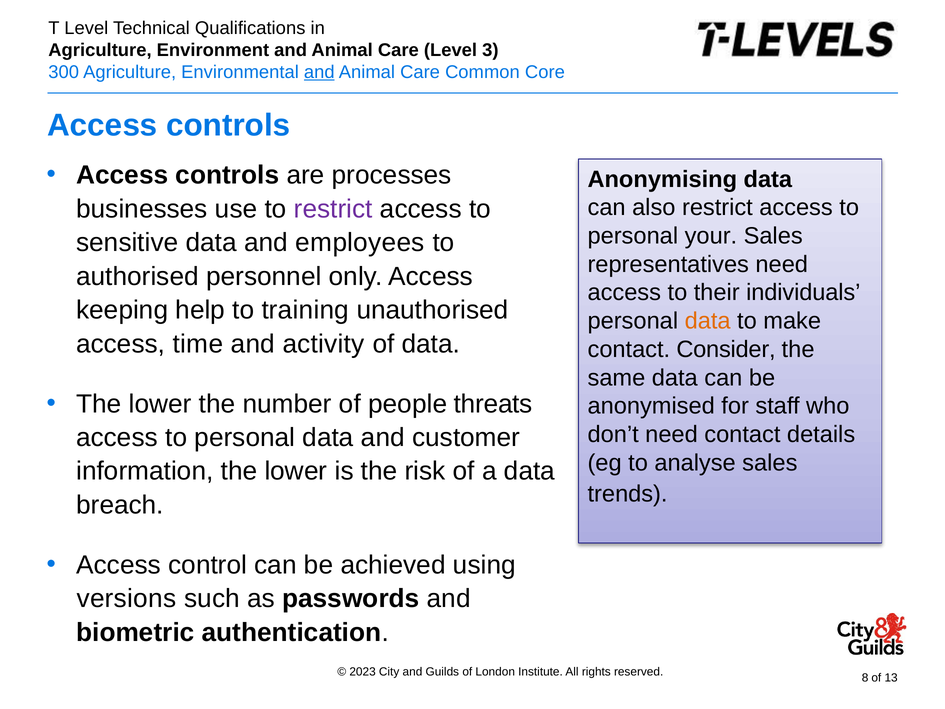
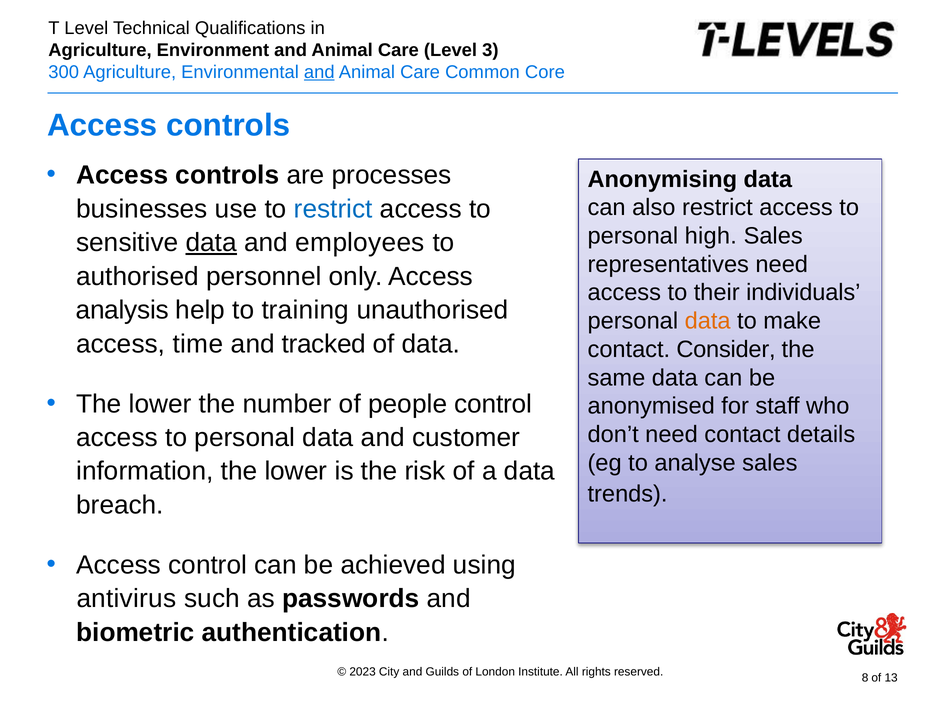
restrict colour: purple -> blue (333, 209)
your: your -> high (711, 236)
data underline: none -> present (211, 243)
keeping: keeping -> analysis (122, 310)
activity: activity -> tracked (324, 344)
people threats: threats -> control (493, 404)
versions: versions -> antivirus (126, 599)
